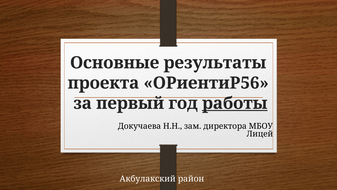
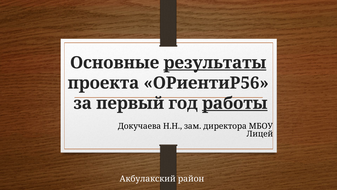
результаты underline: none -> present (215, 63)
